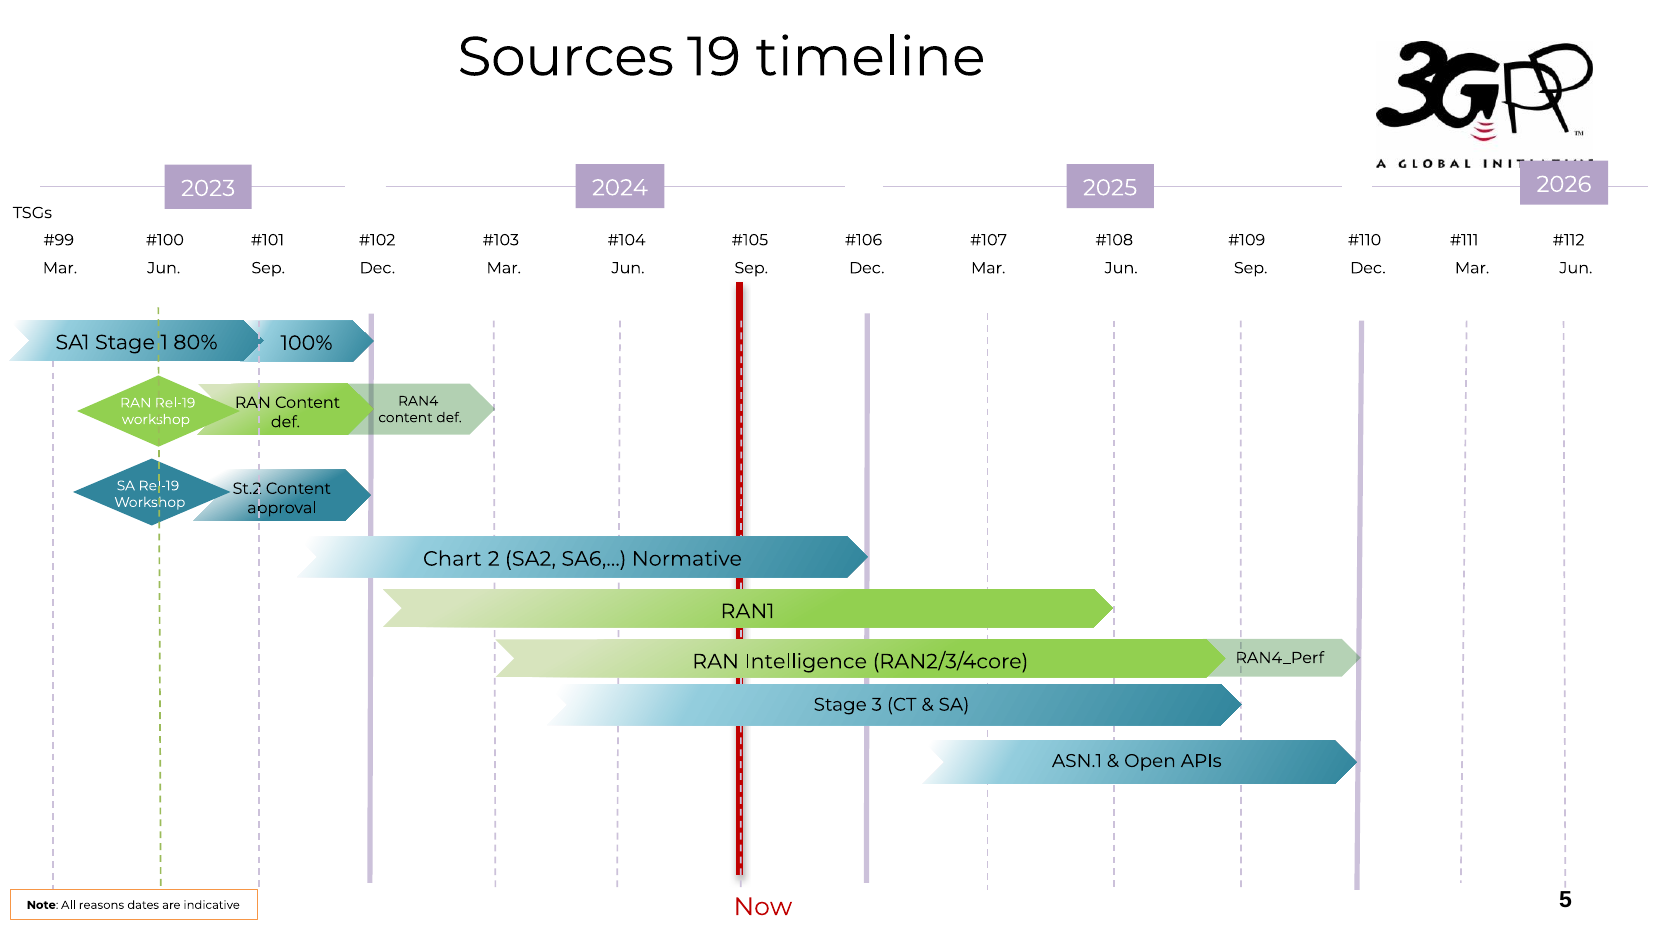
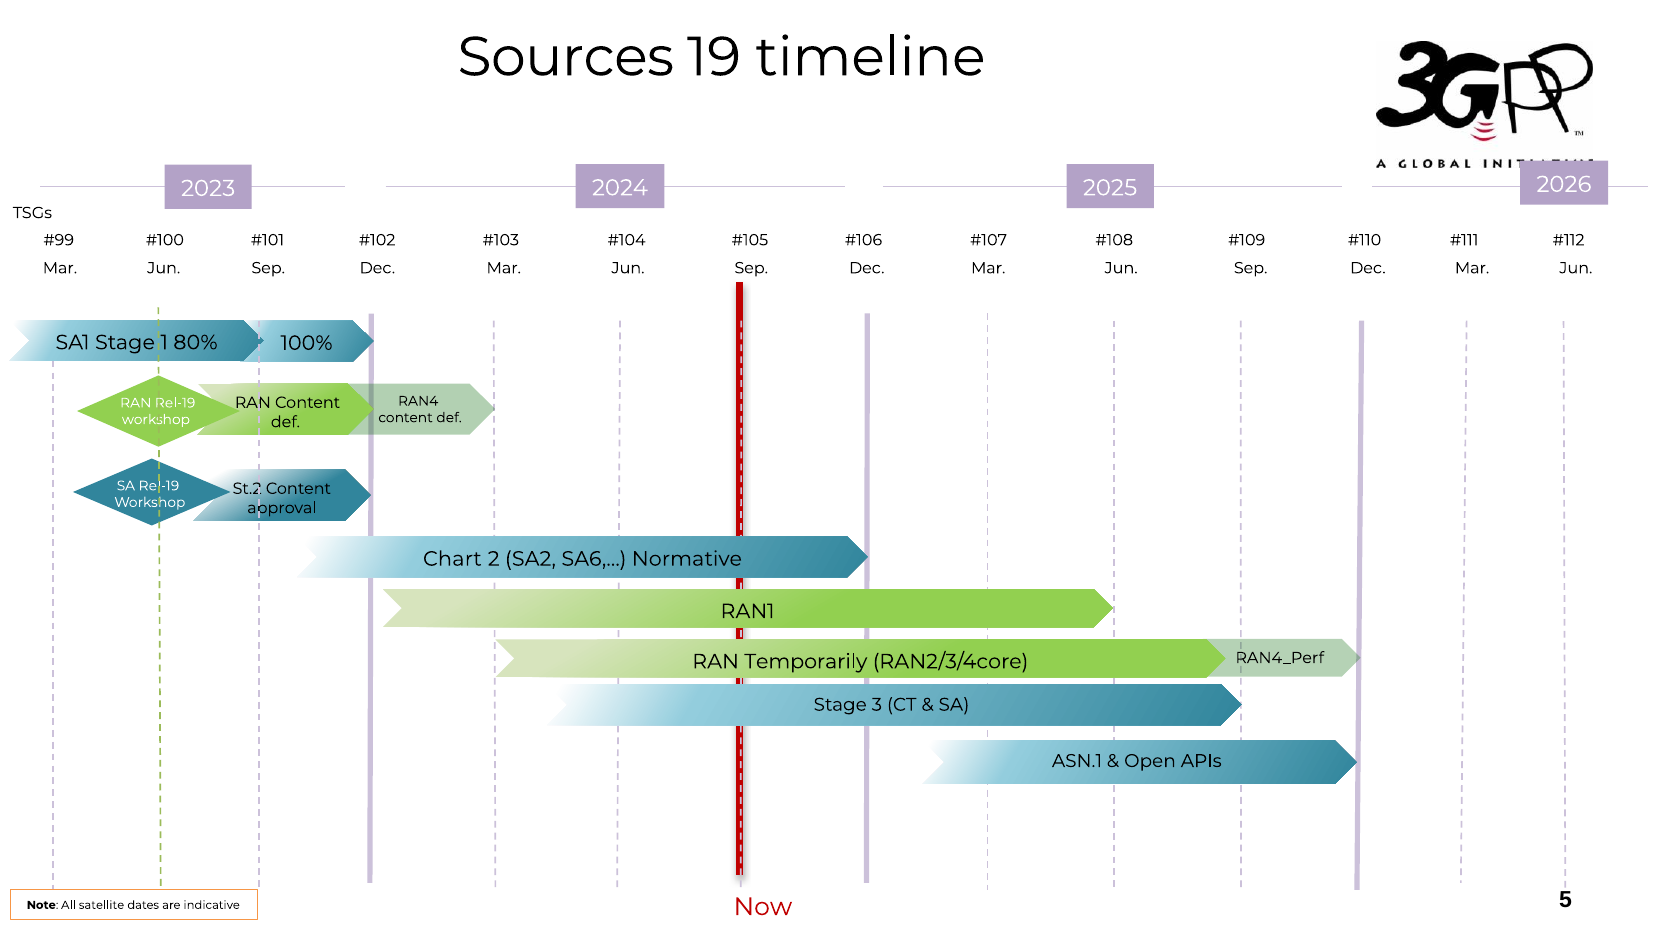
Intelligence: Intelligence -> Temporarily (806, 661)
reasons: reasons -> satellite (101, 905)
